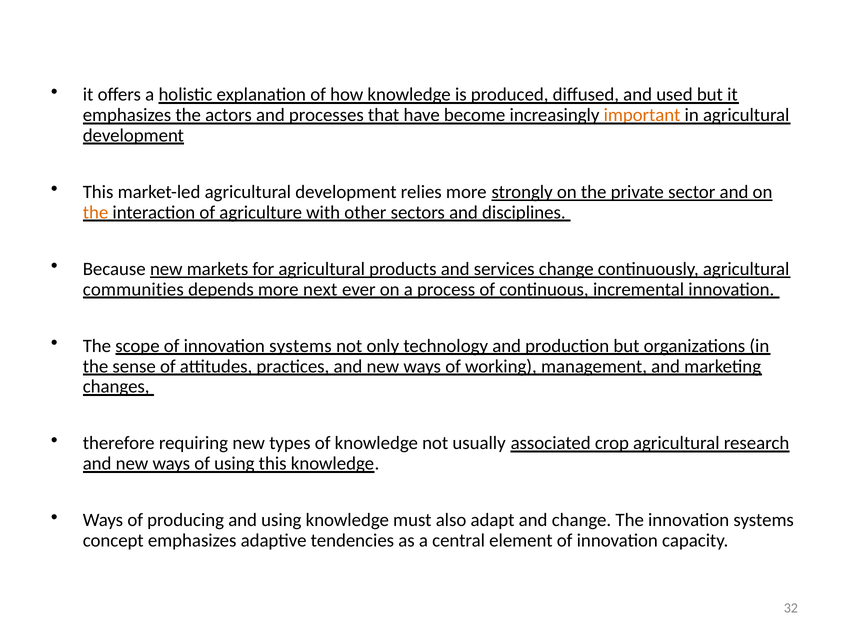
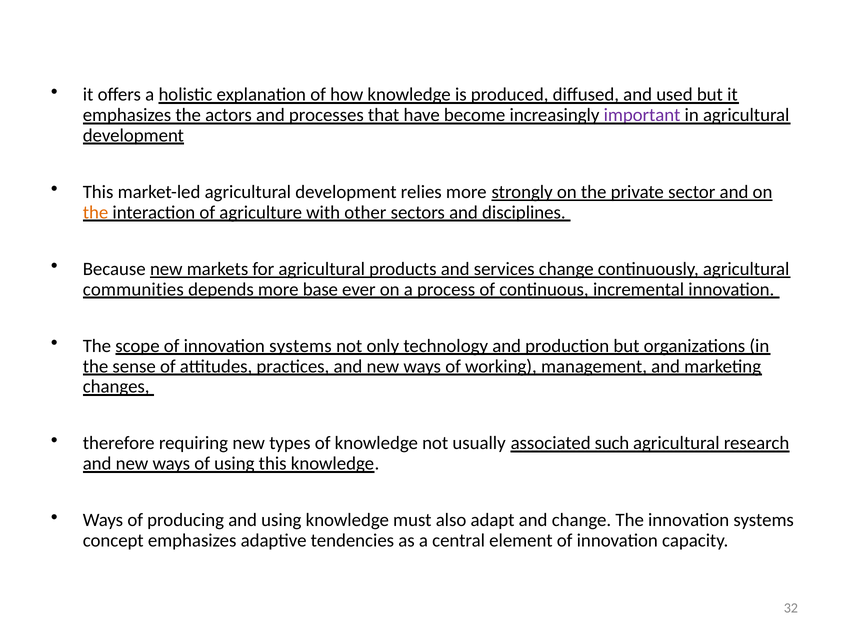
important colour: orange -> purple (642, 115)
next: next -> base (320, 289)
crop: crop -> such (612, 443)
